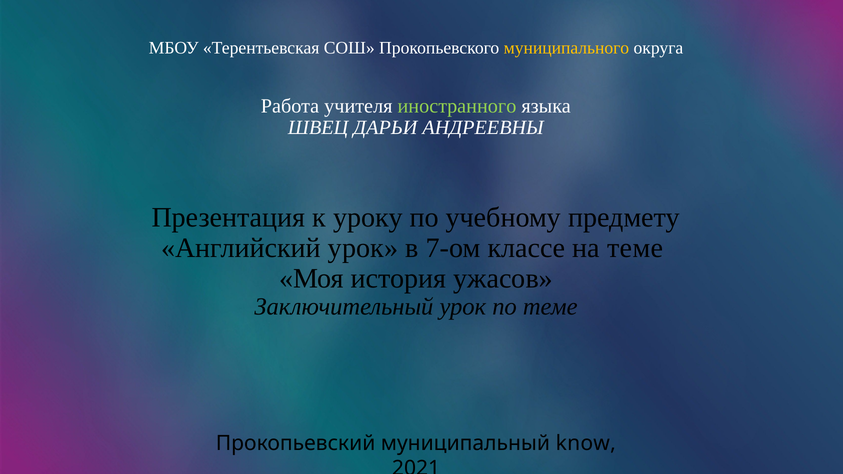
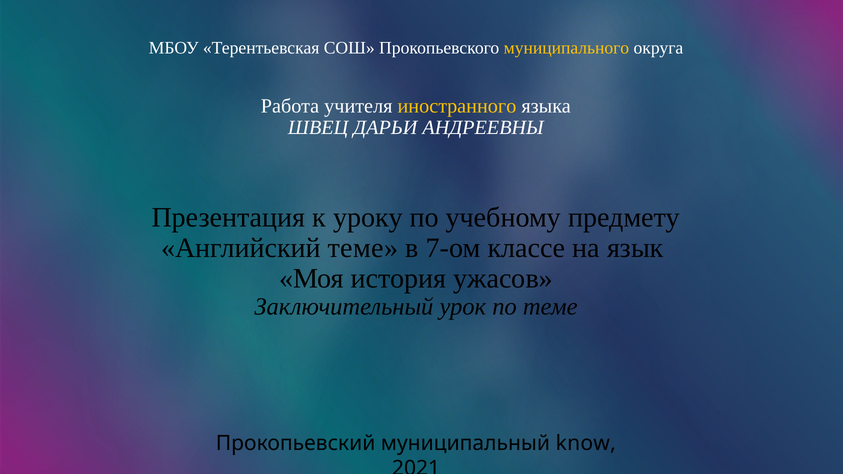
иностранного colour: light green -> yellow (457, 106)
Английский урок: урок -> теме (363, 248)
на теме: теме -> язык (635, 248)
